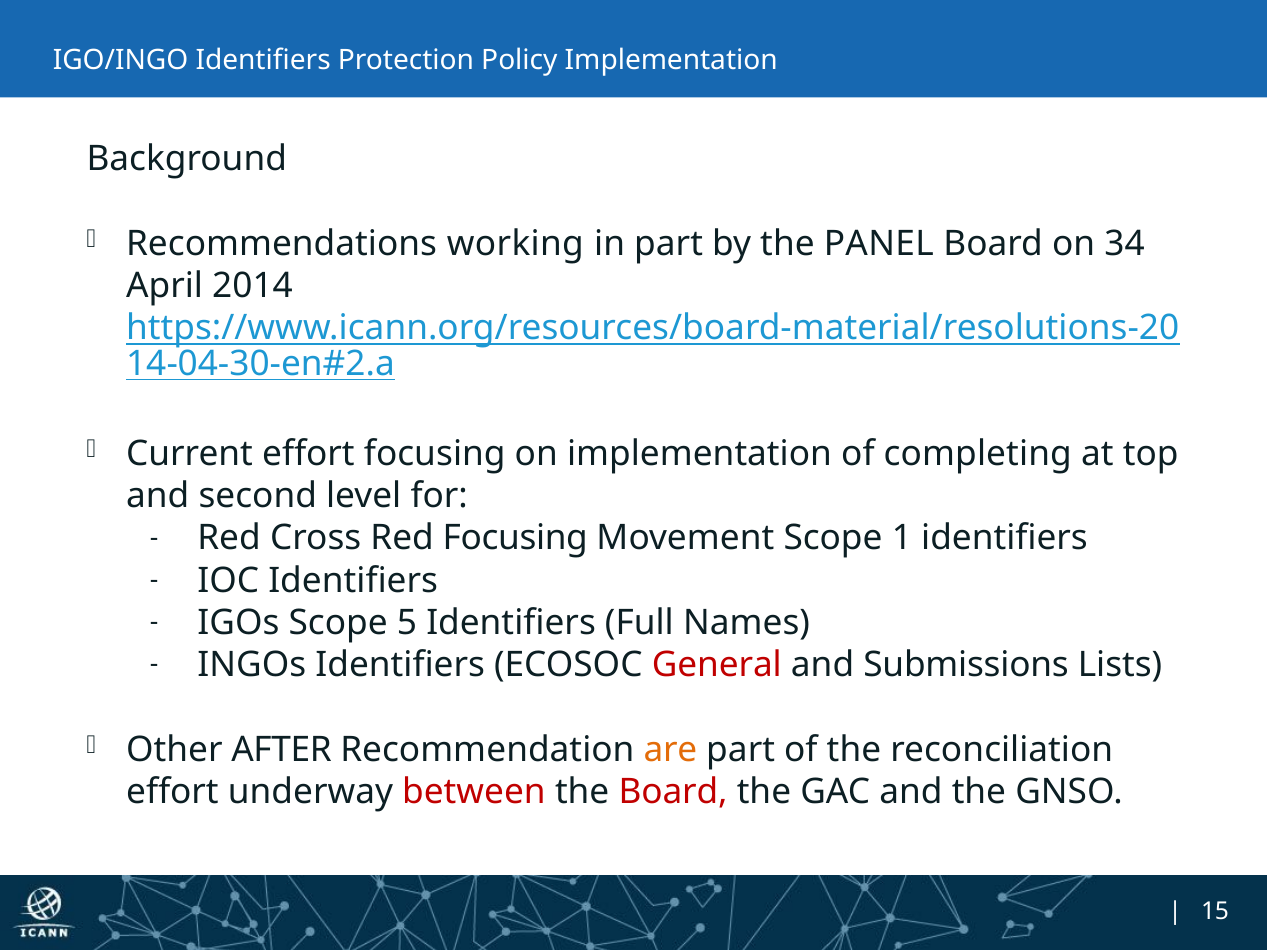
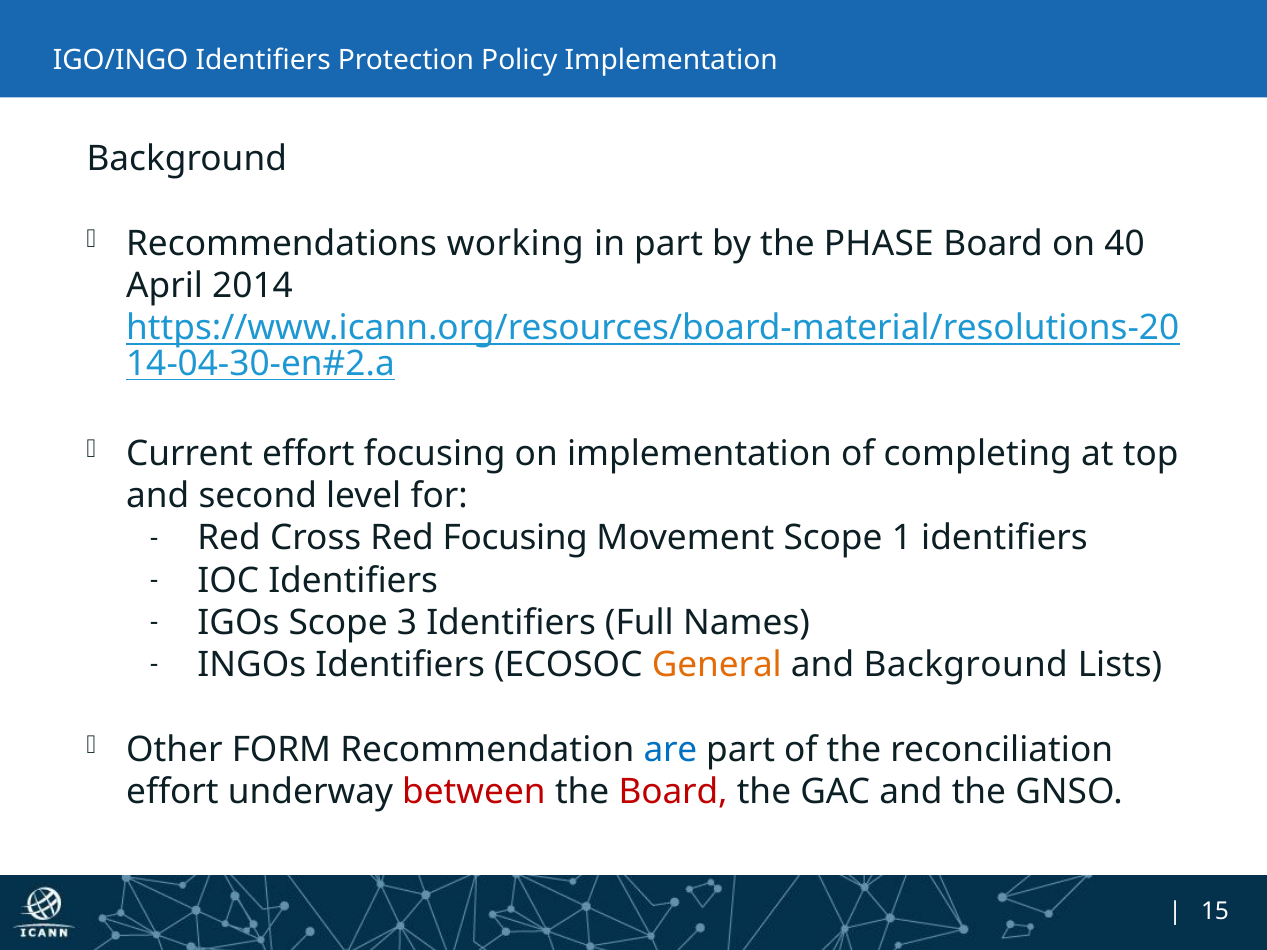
PANEL: PANEL -> PHASE (879, 244)
34: 34 -> 40 (1125, 244)
5: 5 -> 3 (407, 623)
General colour: red -> orange (717, 665)
and Submissions: Submissions -> Background (966, 665)
AFTER: AFTER -> FORM (281, 750)
are colour: orange -> blue (670, 750)
